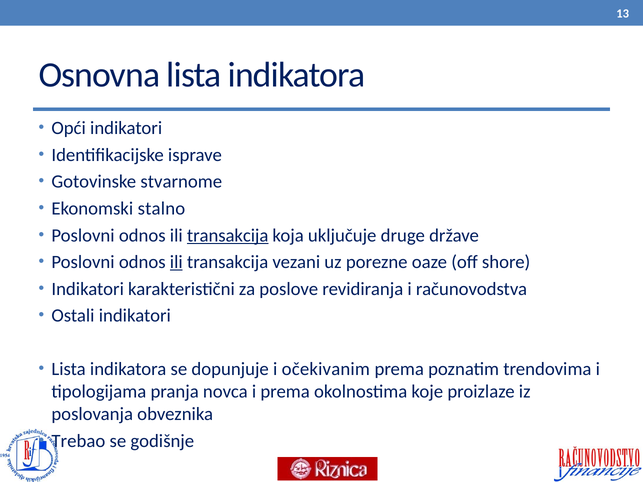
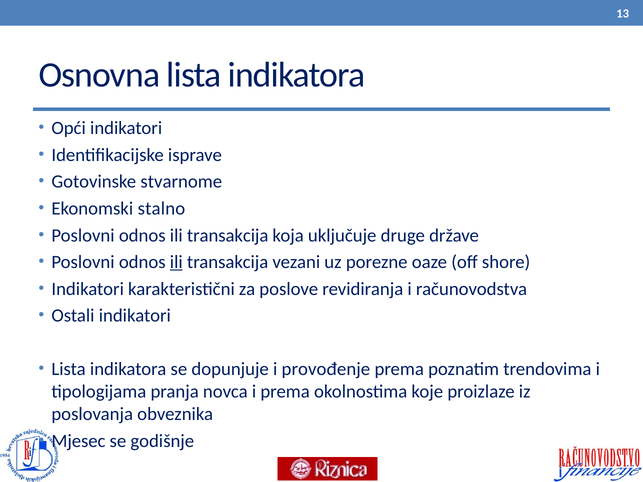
transakcija underline: present -> none (228, 235)
očekivanim: očekivanim -> provođenje (326, 369)
Trebao: Trebao -> Mjesec (78, 441)
